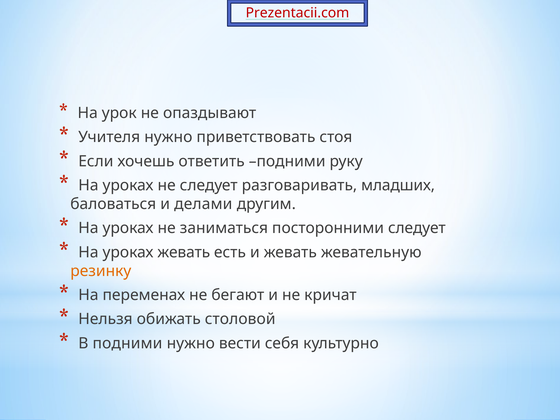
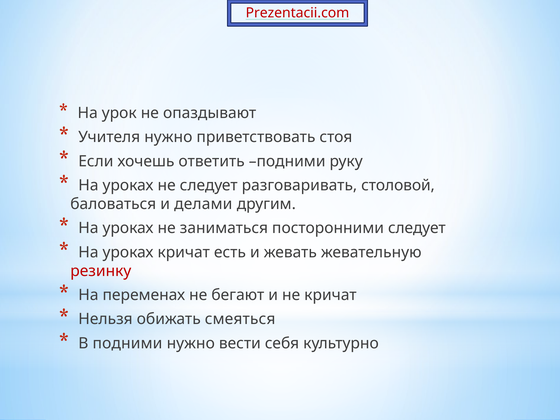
младших: младших -> столовой (398, 185)
уроках жевать: жевать -> кричат (184, 252)
резинку colour: orange -> red (101, 271)
столовой: столовой -> смеяться (240, 319)
